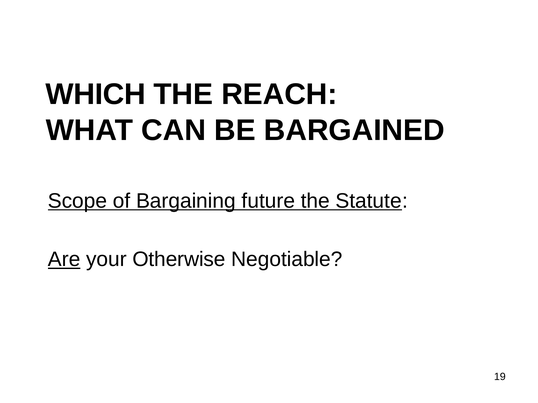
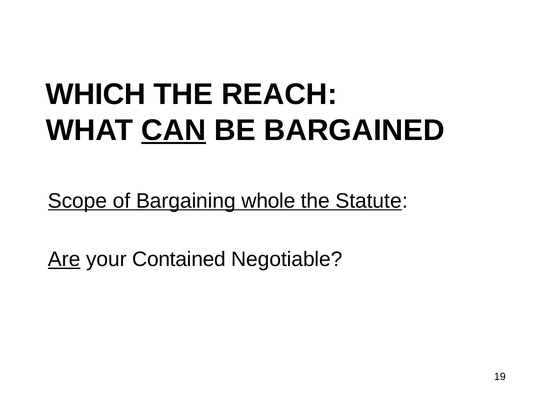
CAN underline: none -> present (174, 130)
future: future -> whole (268, 201)
Otherwise: Otherwise -> Contained (179, 260)
